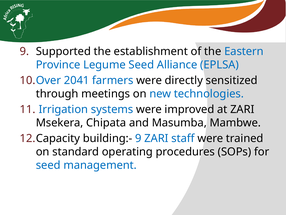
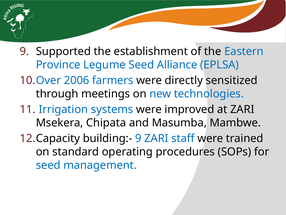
2041: 2041 -> 2006 (77, 80)
